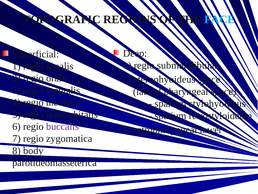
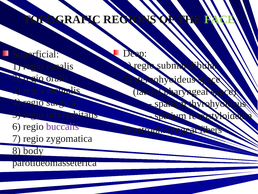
FACE colour: light blue -> light green (220, 20)
medialis: medialis -> surgical (62, 102)
stylohyoideus: stylohyoideus -> thyrohyoideus (217, 103)
lower: lower -> fibers (211, 129)
